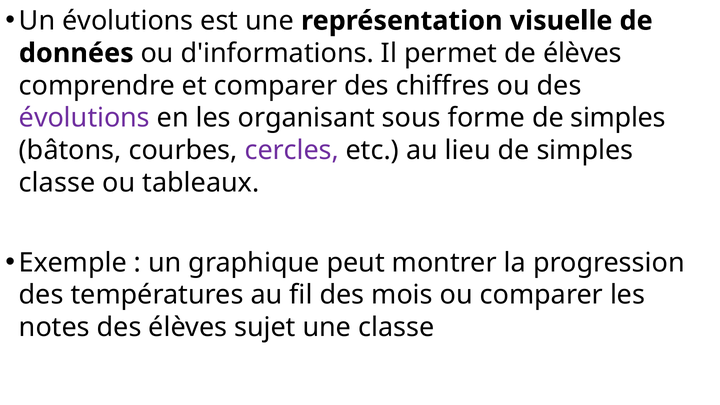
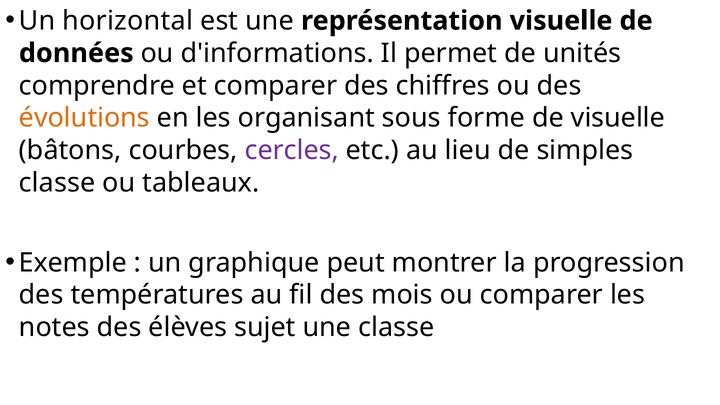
Un évolutions: évolutions -> horizontal (128, 21)
de élèves: élèves -> unités (582, 53)
évolutions colour: purple -> orange (84, 118)
forme de simples: simples -> visuelle (618, 118)
